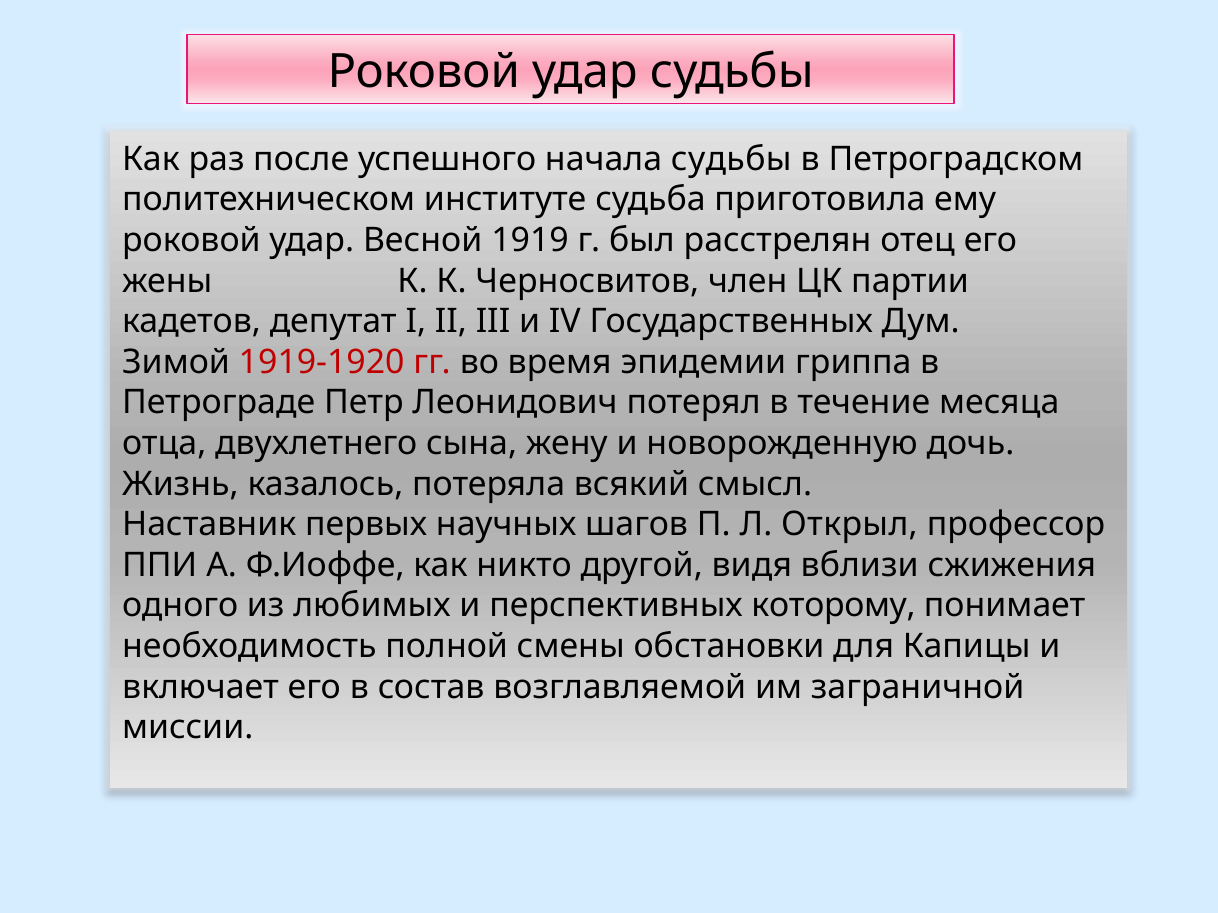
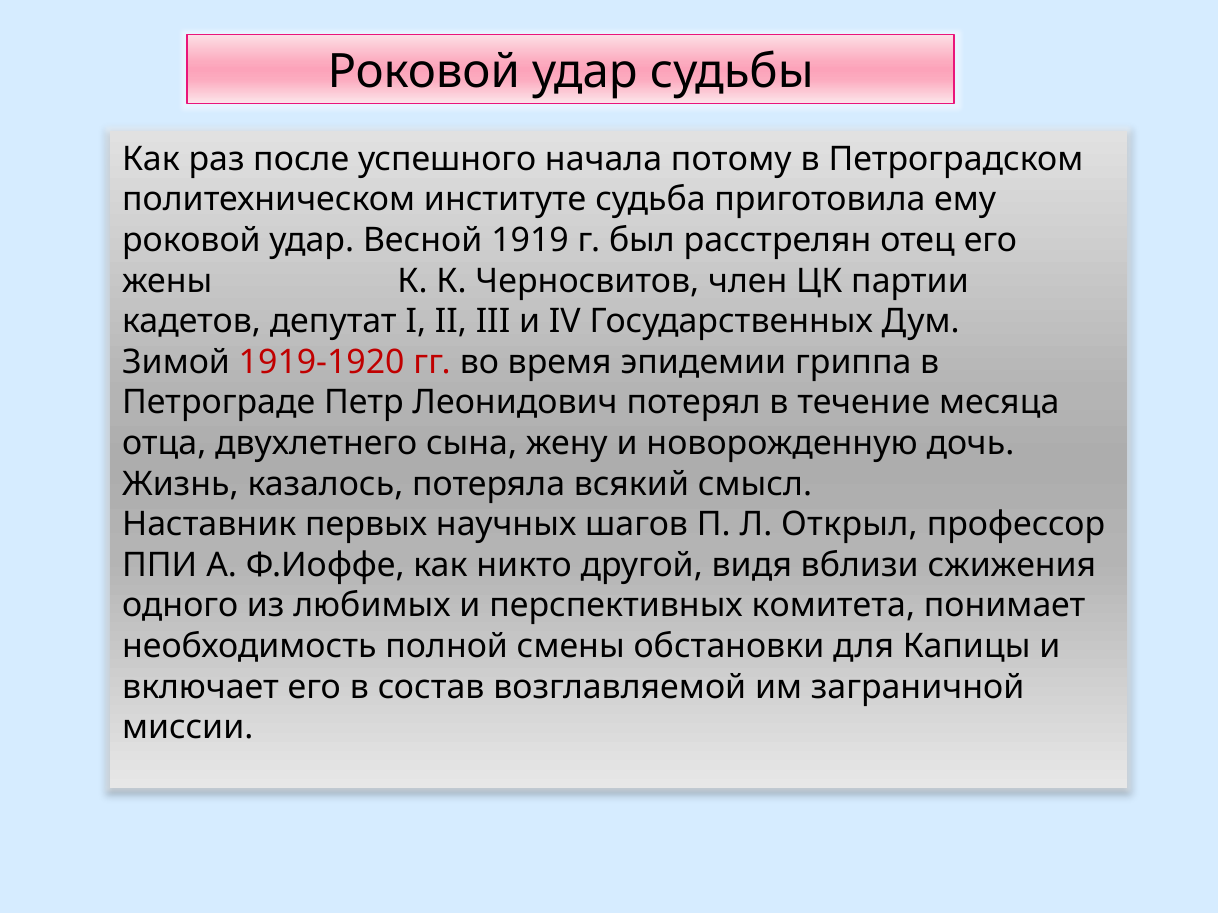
начала судьбы: судьбы -> потому (731, 159)
которому: которому -> комитета (833, 606)
